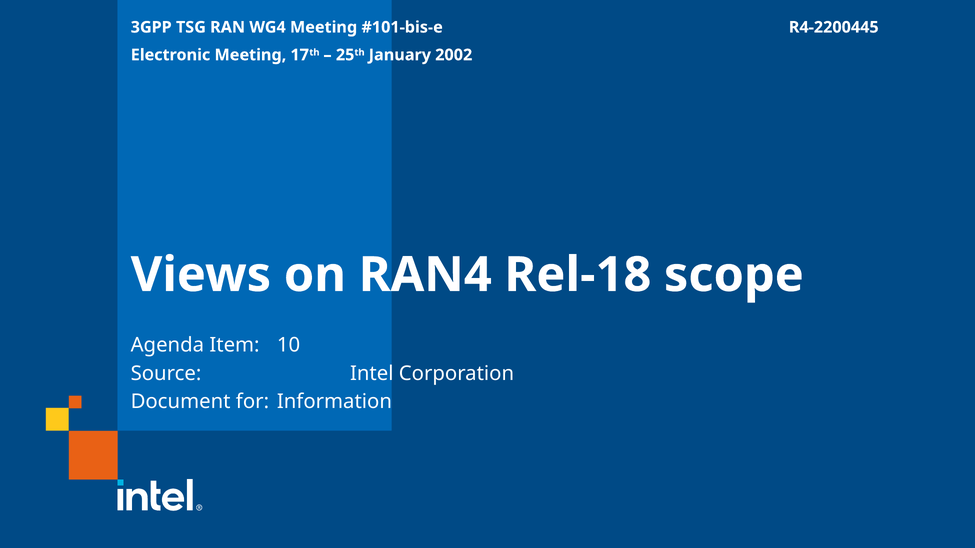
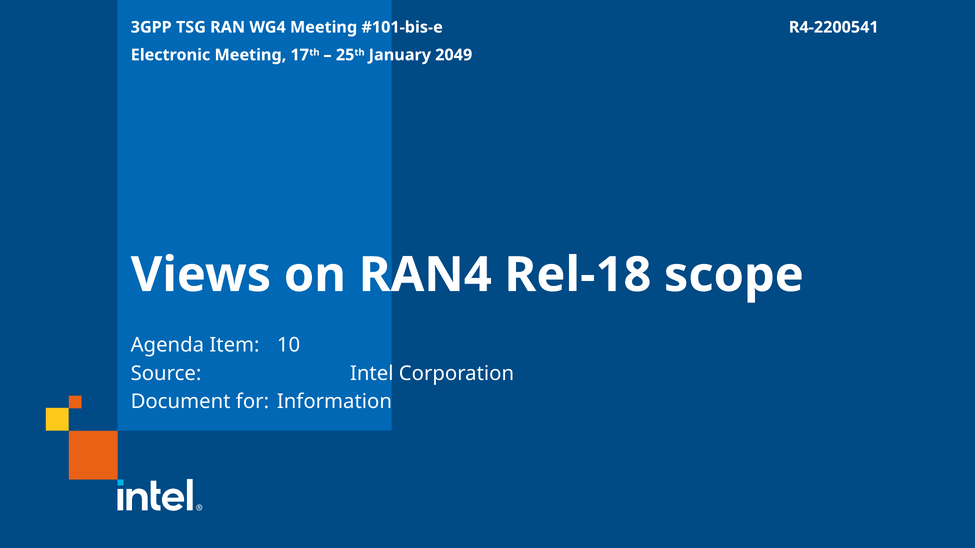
R4-2200445: R4-2200445 -> R4-2200541 (834, 27)
2002: 2002 -> 2049 (454, 55)
